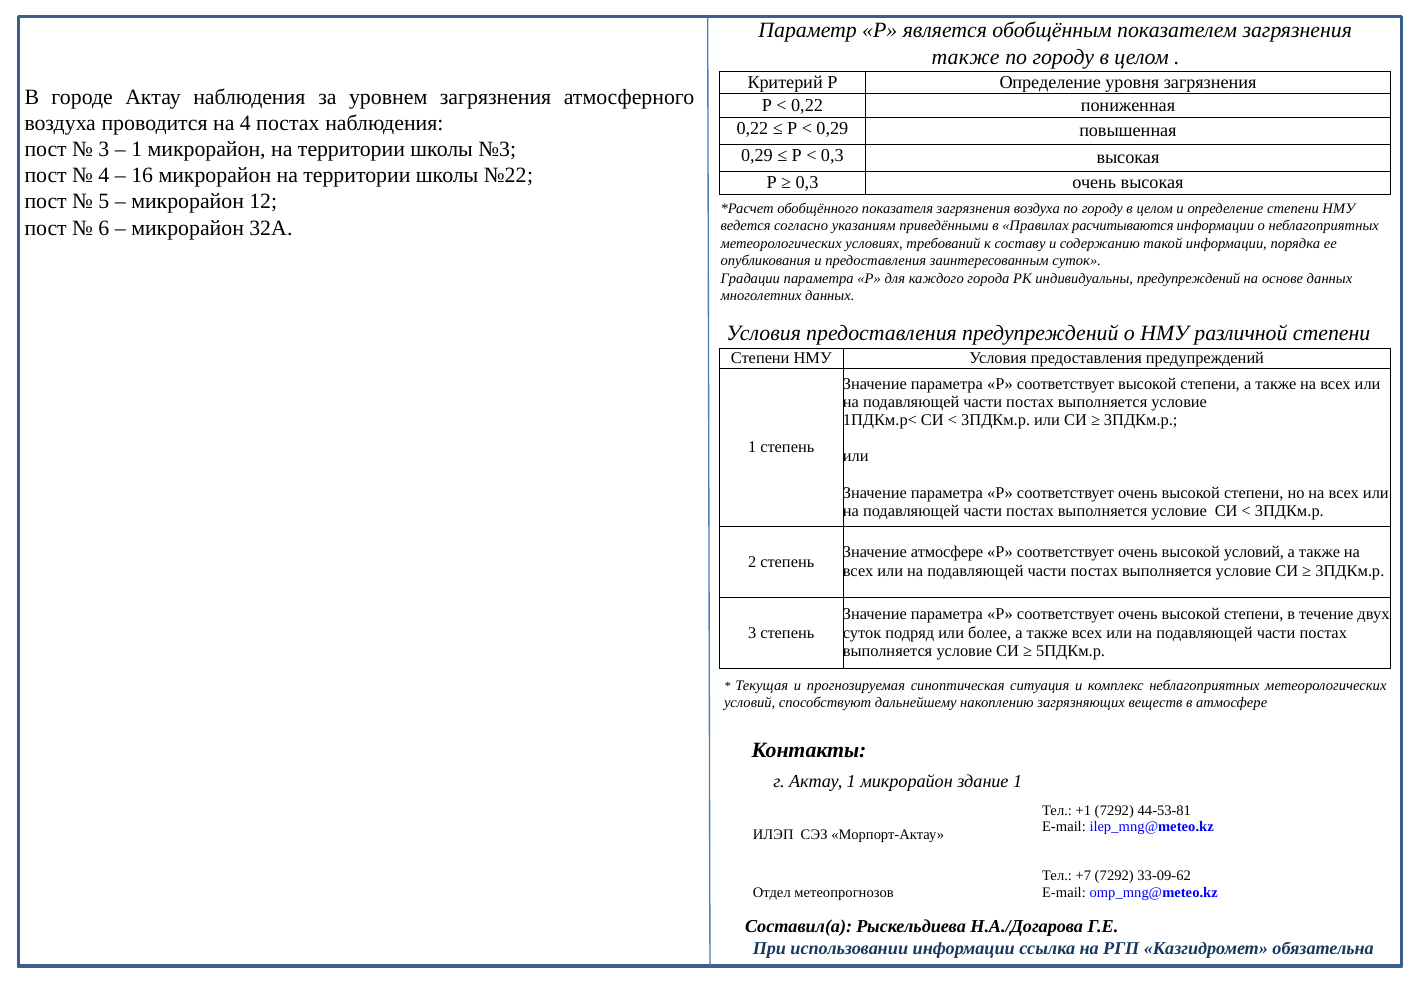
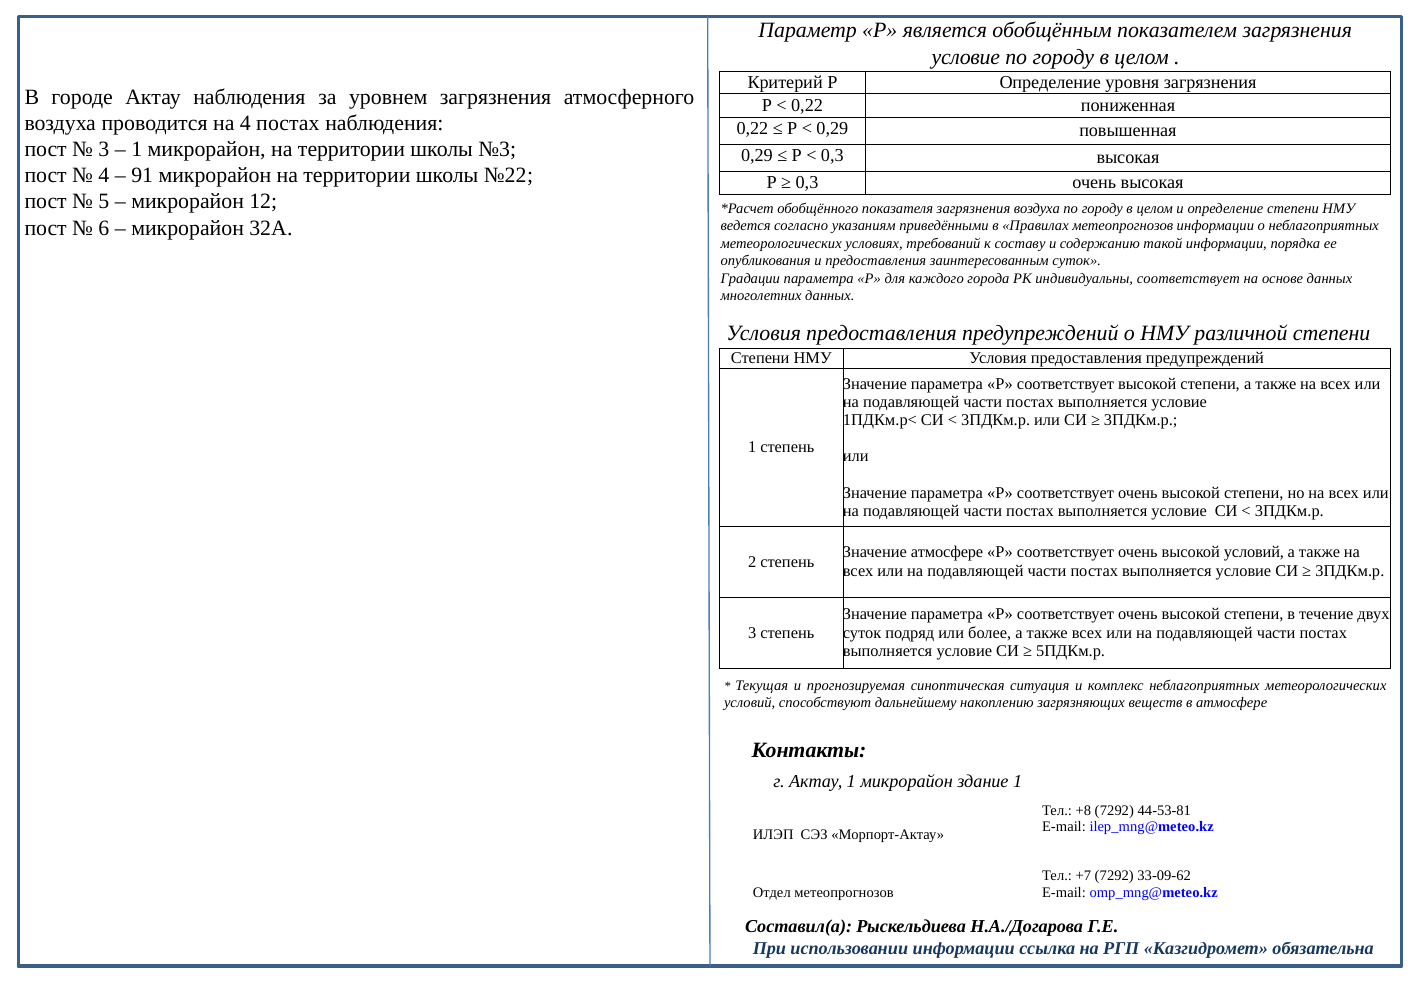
также: также -> условие (966, 57)
16: 16 -> 91 (142, 176)
Правилах расчитываются: расчитываются -> метеопрогнозов (1123, 226)
индивидуальны предупреждений: предупреждений -> соответствует (1188, 278)
+1: +1 -> +8 (1083, 811)
